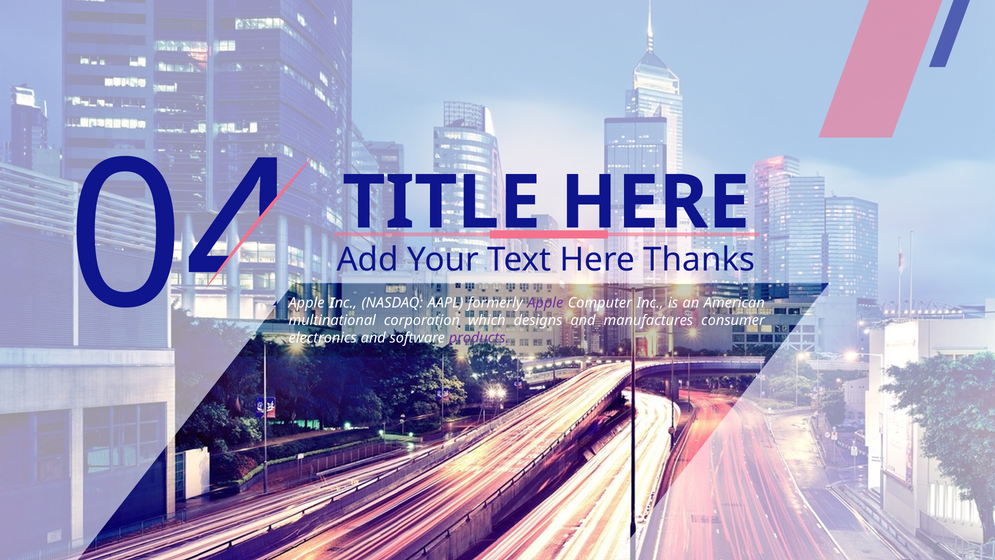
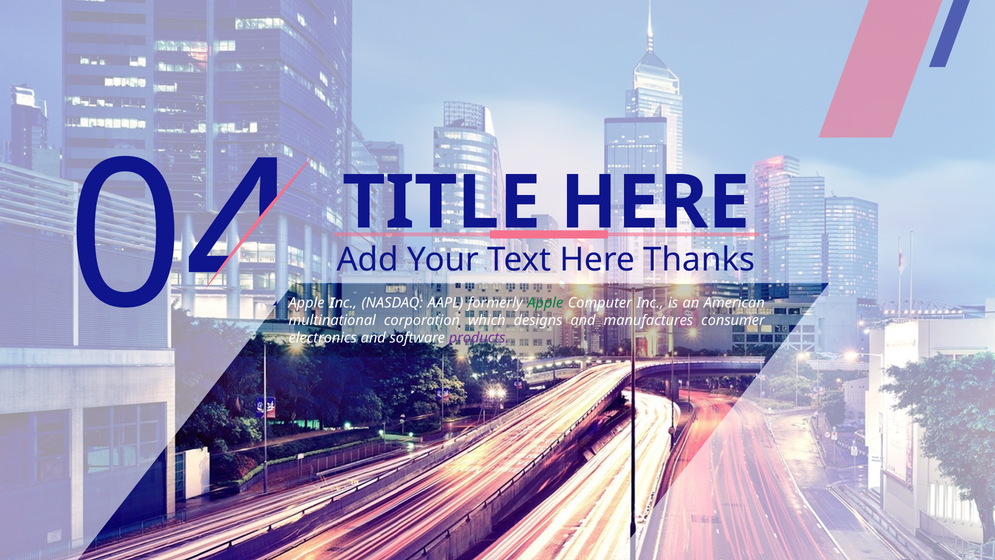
Apple colour: purple -> green (545, 303)
